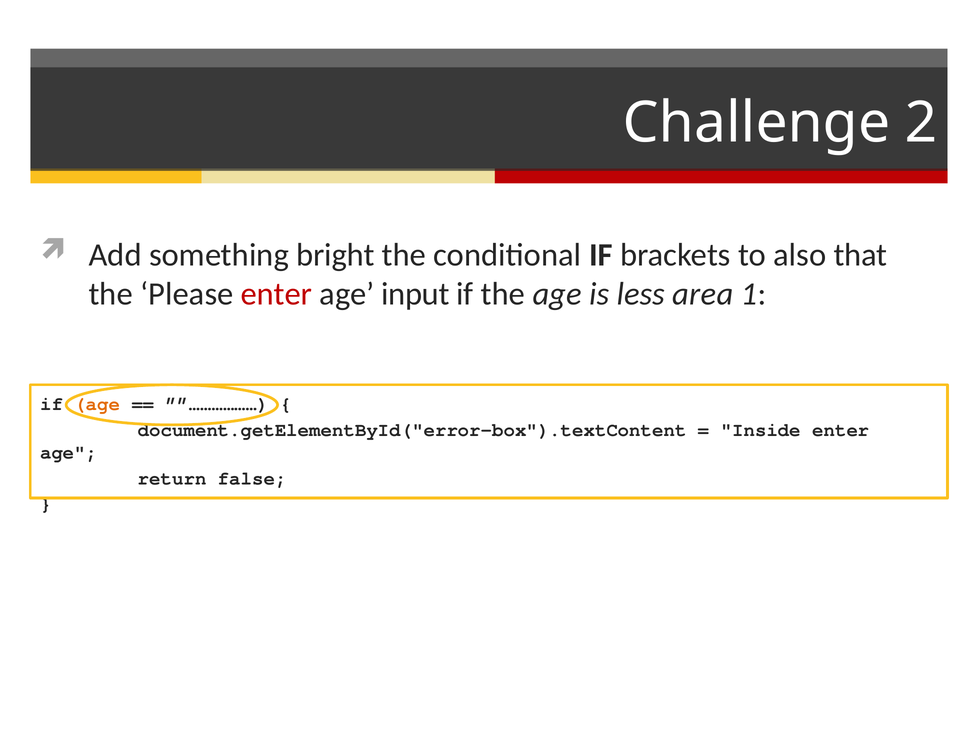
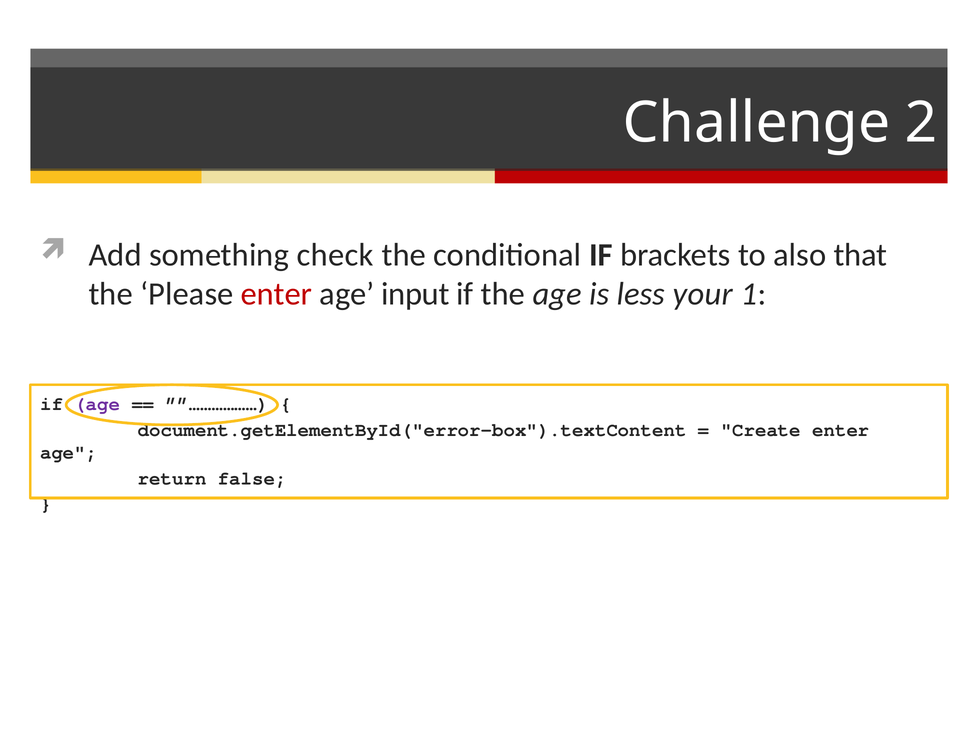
bright: bright -> check (335, 255)
area: area -> your (703, 294)
age colour: orange -> purple (97, 404)
Inside: Inside -> Create (761, 430)
